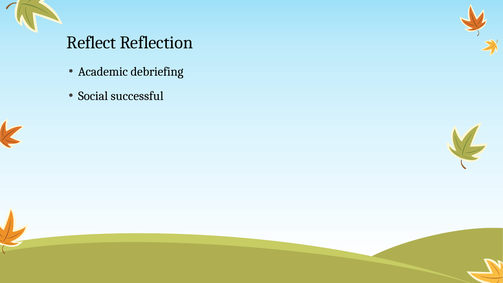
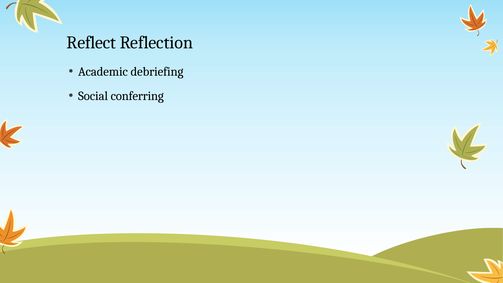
successful: successful -> conferring (137, 96)
